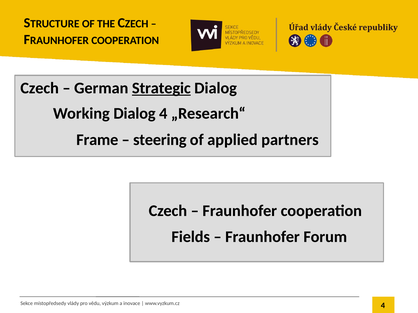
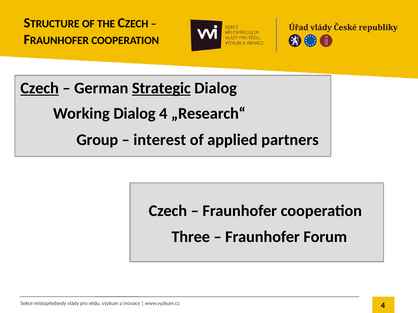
Czech underline: none -> present (40, 88)
Frame: Frame -> Group (97, 140)
steering: steering -> interest (160, 140)
Fields: Fields -> Three (191, 237)
